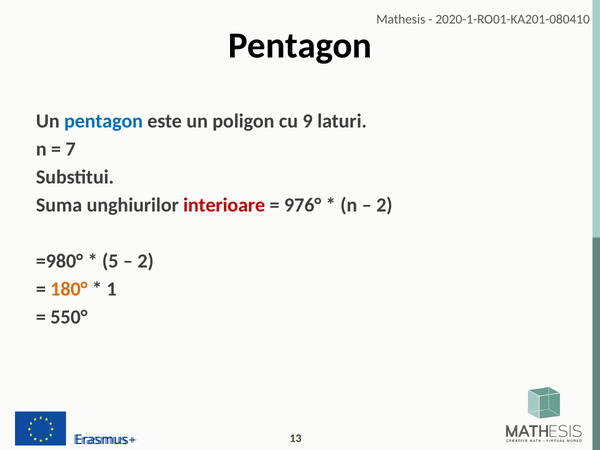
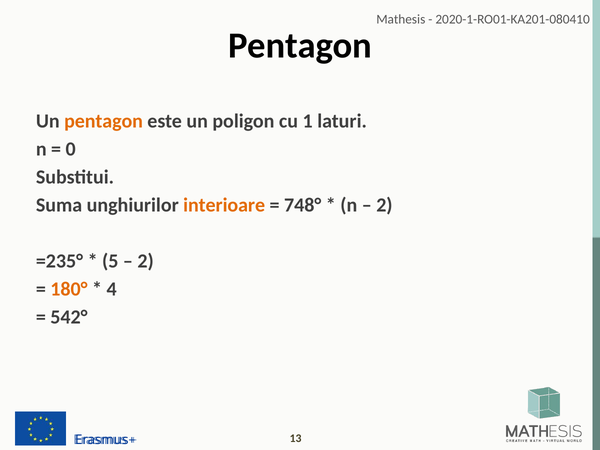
pentagon colour: blue -> orange (104, 121)
9: 9 -> 1 (308, 121)
7: 7 -> 0 (71, 149)
interioare colour: red -> orange (224, 205)
976°: 976° -> 748° (303, 205)
=980°: =980° -> =235° (59, 261)
1: 1 -> 4 (112, 289)
550°: 550° -> 542° (69, 317)
